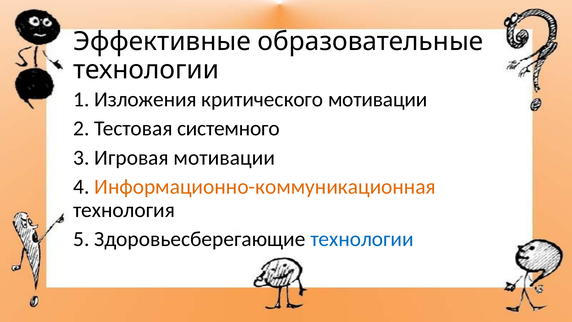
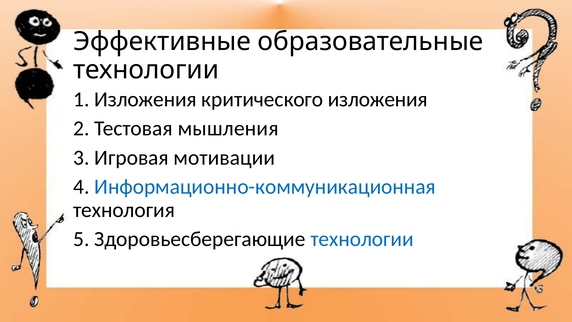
критического мотивации: мотивации -> изложения (378, 99)
системного: системного -> мышления (228, 128)
Информационно-коммуникационная colour: orange -> blue (265, 187)
